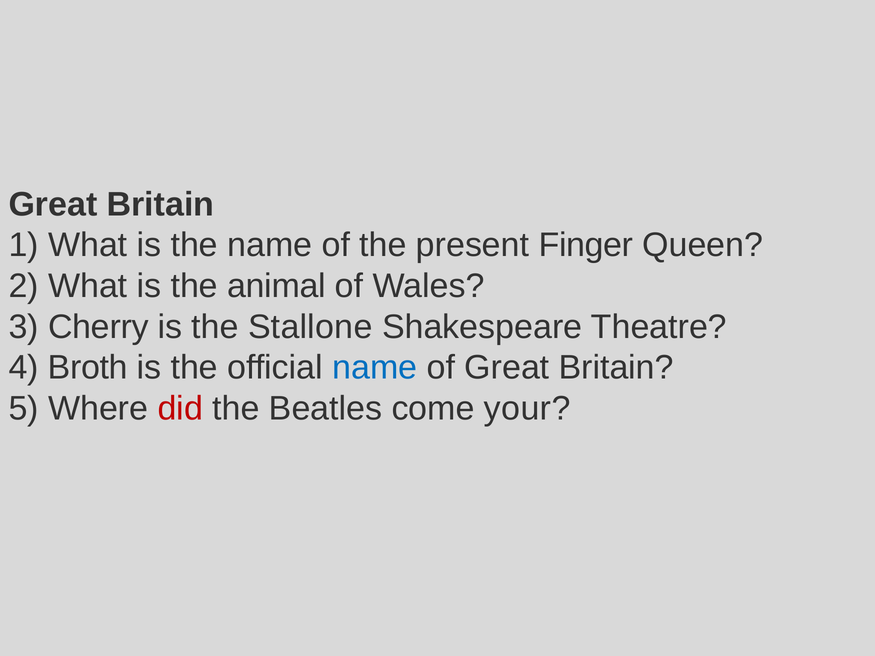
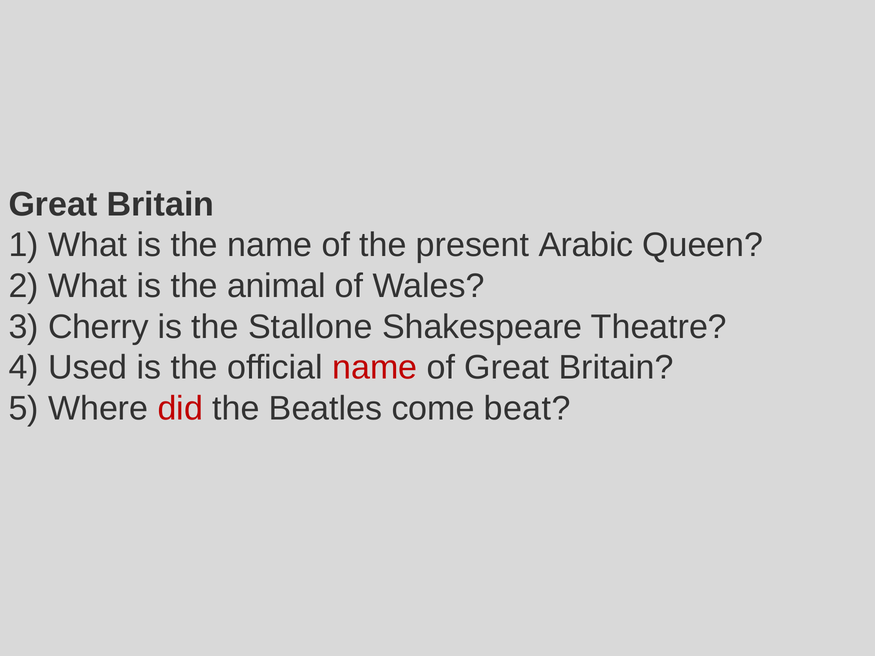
Finger: Finger -> Arabic (586, 245)
Broth: Broth -> Used (88, 368)
name colour: blue -> red (375, 368)
your: your -> beat (527, 409)
